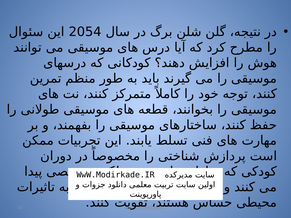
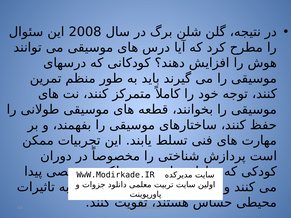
2054: 2054 -> 2008 (85, 32)
